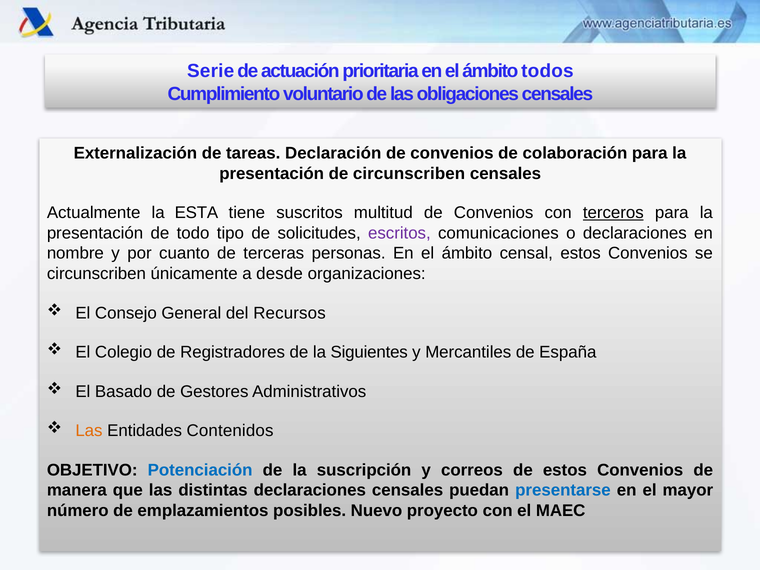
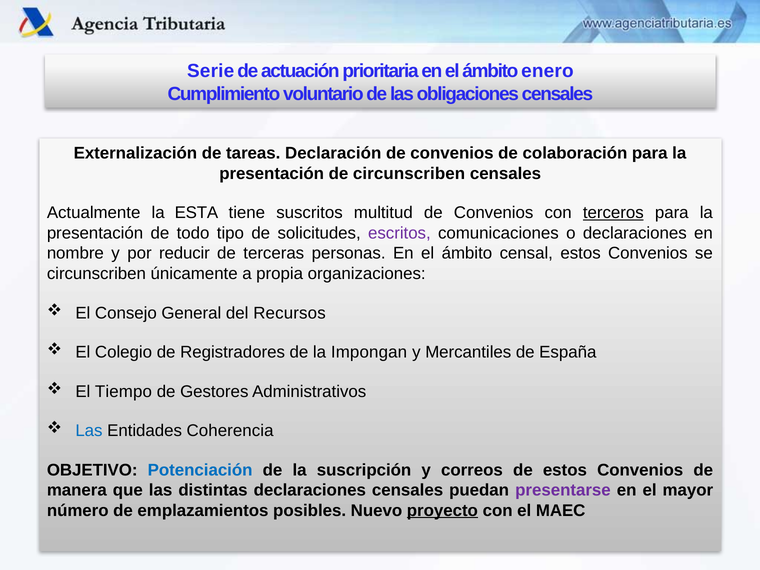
todos: todos -> enero (547, 71)
cuanto: cuanto -> reducir (184, 253)
desde: desde -> propia (280, 274)
Siguientes: Siguientes -> Impongan (369, 352)
Basado: Basado -> Tiempo (123, 391)
Las colour: orange -> blue (89, 431)
Contenidos: Contenidos -> Coherencia (230, 431)
presentarse colour: blue -> purple (563, 490)
proyecto underline: none -> present (442, 510)
